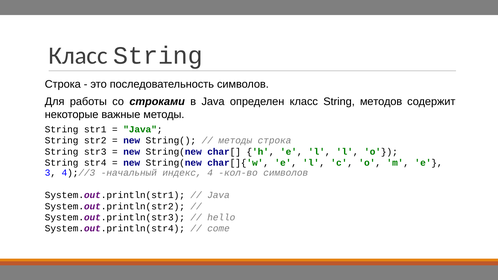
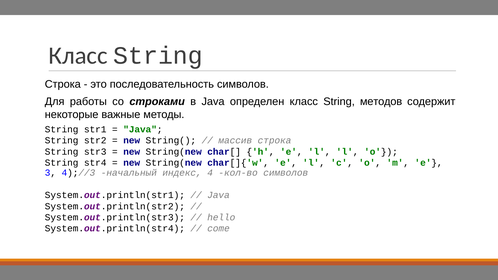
методы: методы -> массив (235, 141)
